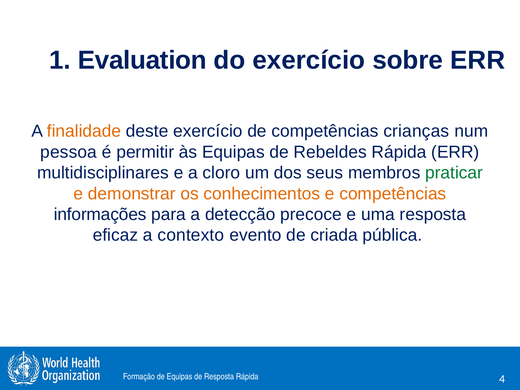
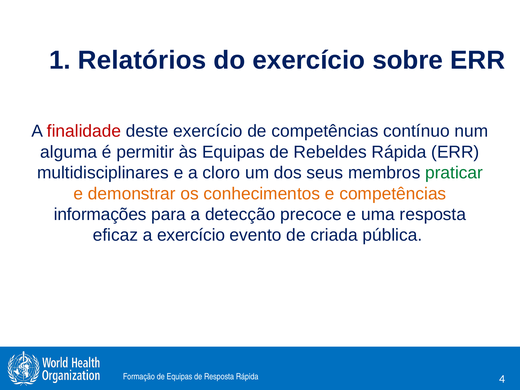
Evaluation: Evaluation -> Relatórios (142, 60)
finalidade colour: orange -> red (84, 131)
crianças: crianças -> contínuo (416, 131)
pessoa: pessoa -> alguma (69, 152)
a contexto: contexto -> exercício (191, 235)
